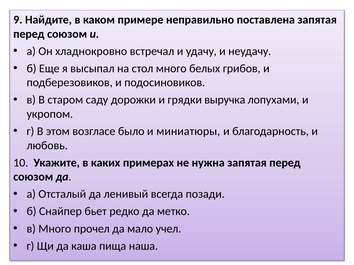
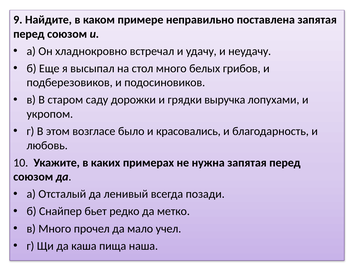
миниатюры: миниатюры -> красовались (188, 131)
